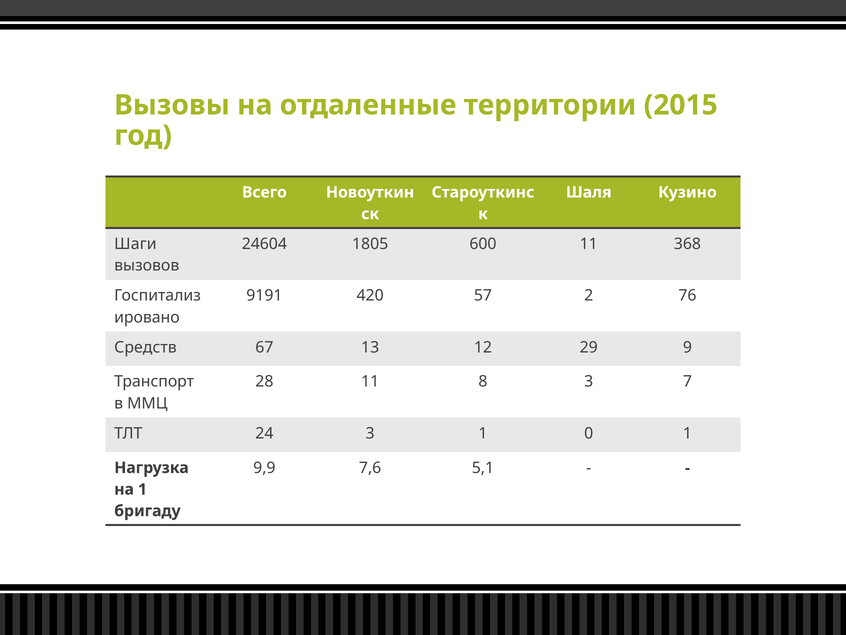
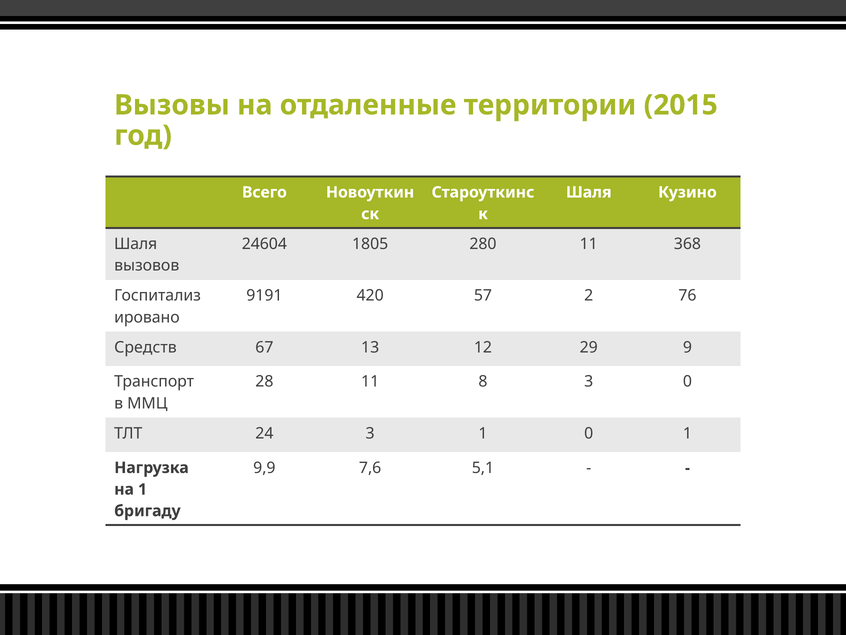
Шаги: Шаги -> Шаля (136, 244)
600: 600 -> 280 (483, 244)
3 7: 7 -> 0 (687, 381)
